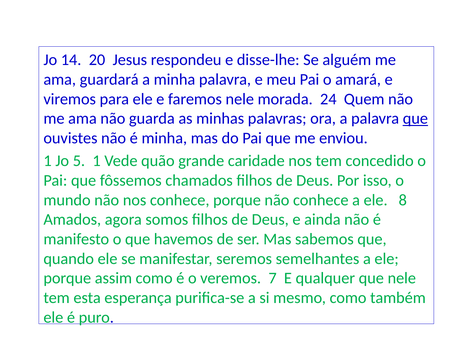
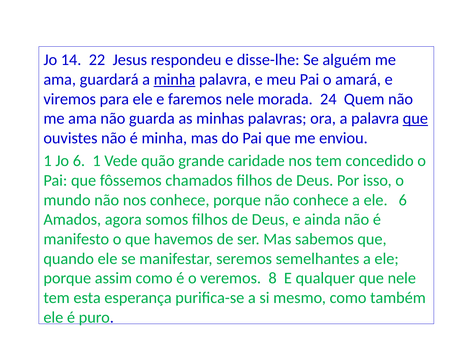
20: 20 -> 22 (97, 60)
minha underline: none -> present (174, 79)
Jo 5: 5 -> 6 (79, 161)
ele 8: 8 -> 6 (403, 200)
7: 7 -> 8 (273, 278)
